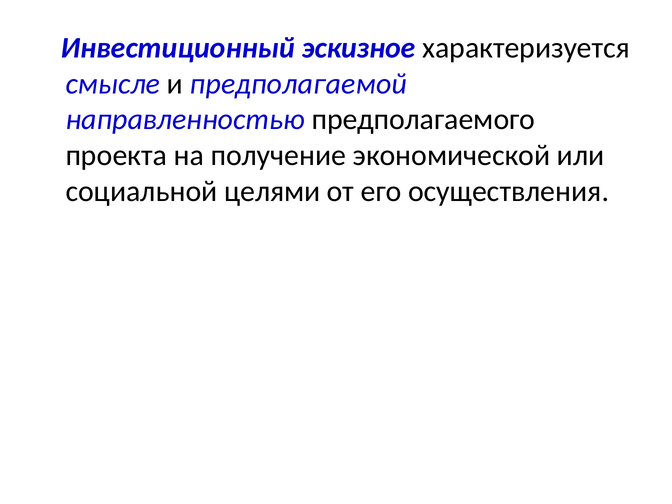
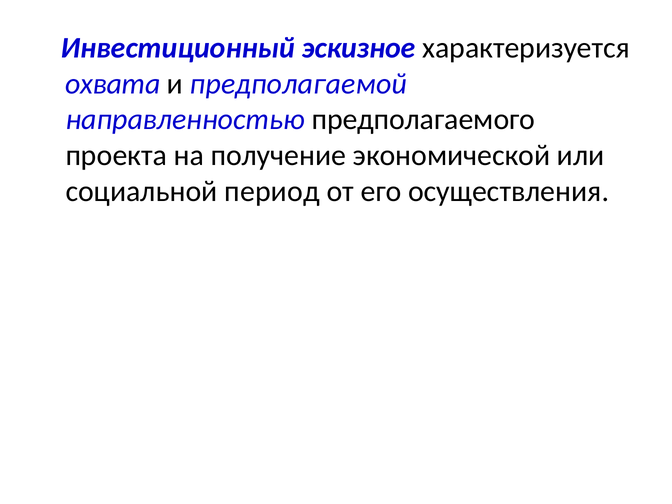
смысле: смысле -> охвата (113, 84)
целями: целями -> период (272, 191)
